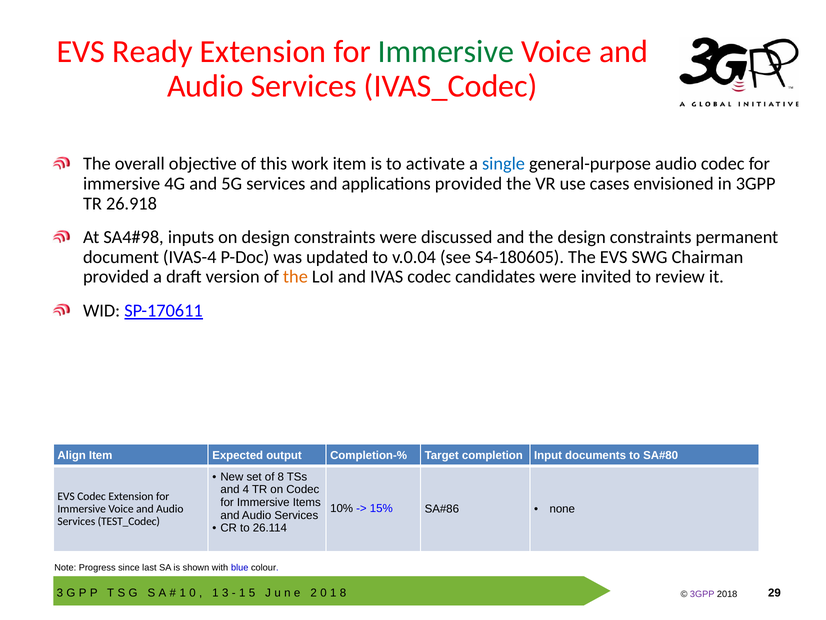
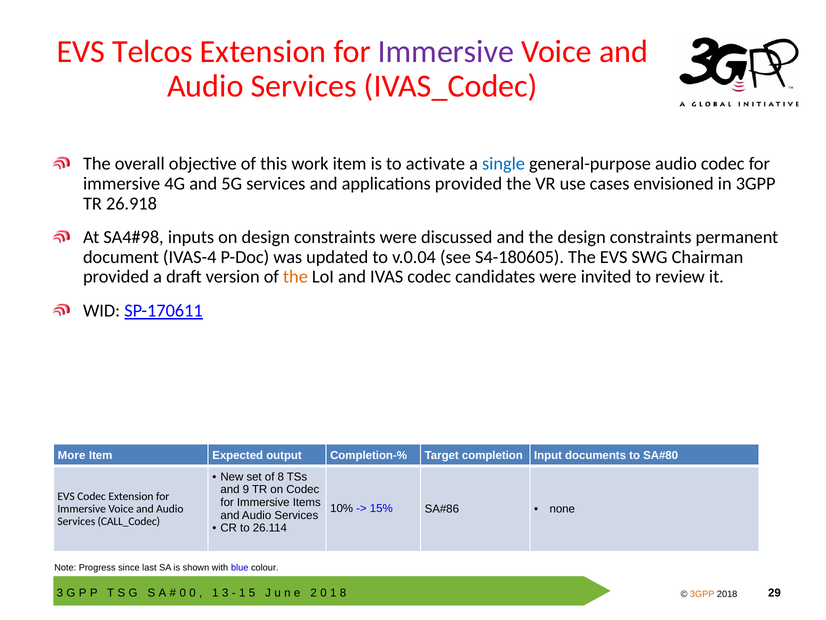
Ready: Ready -> Telcos (153, 52)
Immersive colour: green -> purple (446, 52)
Align: Align -> More (72, 455)
4: 4 -> 9 (246, 489)
TEST_Codec: TEST_Codec -> CALL_Codec (129, 521)
1: 1 -> 0 (183, 592)
3GPP colour: purple -> orange (702, 594)
